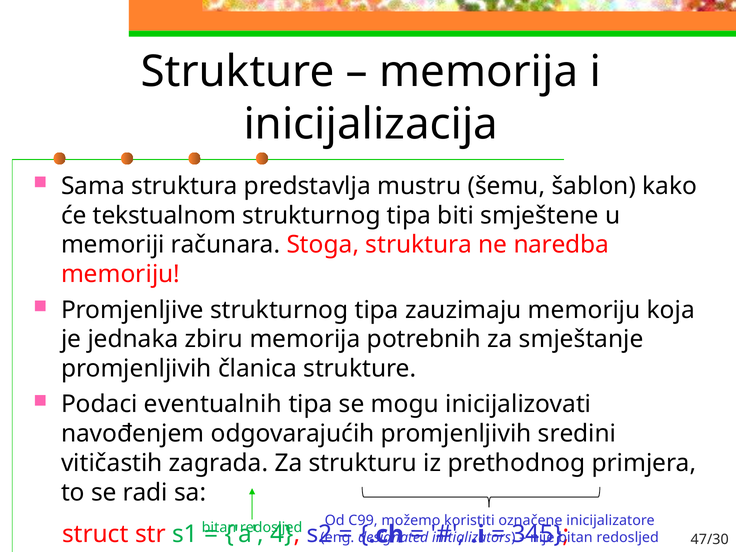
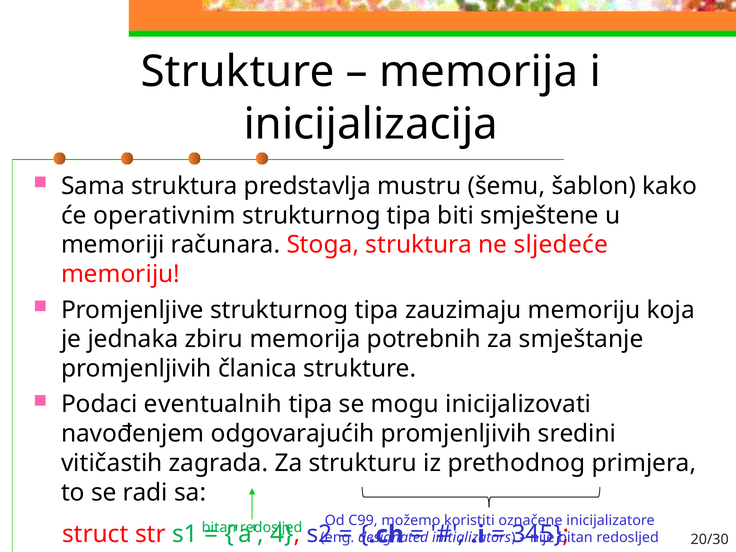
tekstualnom: tekstualnom -> operativnim (164, 215)
naredba: naredba -> sljedeće (561, 245)
47/30: 47/30 -> 20/30 (710, 540)
